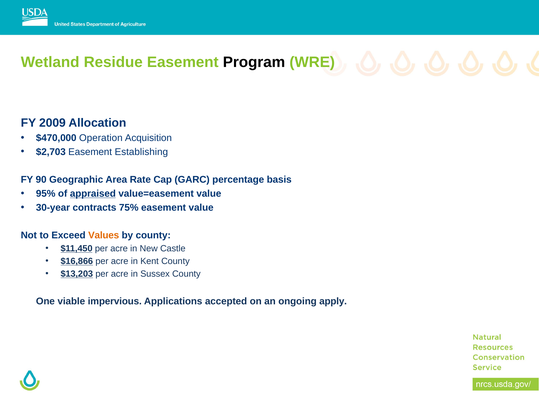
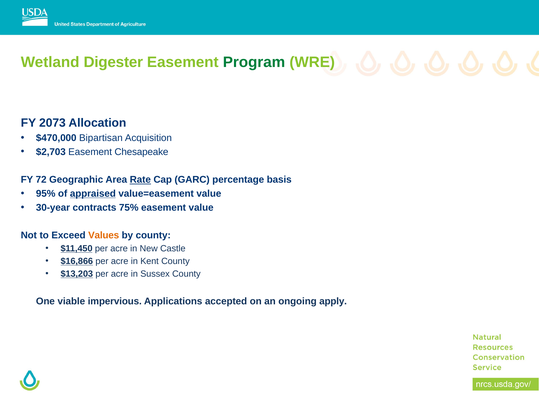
Residue: Residue -> Digester (113, 62)
Program colour: black -> green (254, 62)
2009: 2009 -> 2073 (52, 123)
Operation: Operation -> Bipartisan (101, 138)
Establishing: Establishing -> Chesapeake (141, 152)
90: 90 -> 72 (41, 180)
Rate underline: none -> present (140, 180)
